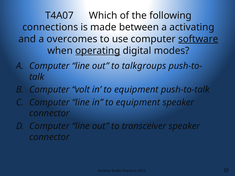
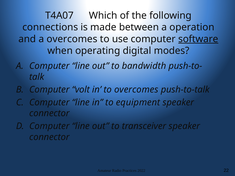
activating: activating -> operation (192, 27)
operating underline: present -> none (98, 51)
talkgroups: talkgroups -> bandwidth (144, 66)
equipment: equipment -> overcomes (136, 90)
